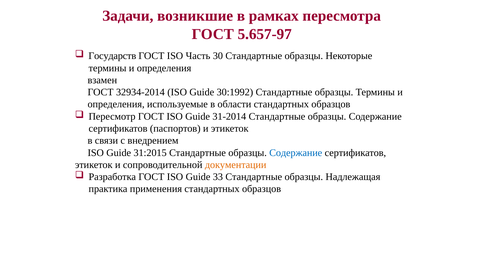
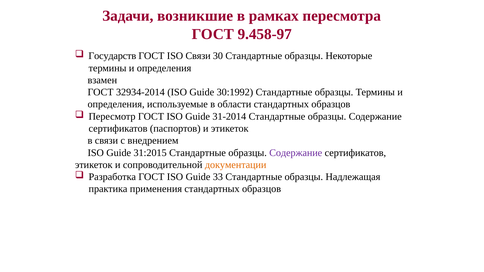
5.657-97: 5.657-97 -> 9.458-97 (265, 34)
ISO Часть: Часть -> Связи (198, 56)
Содержание colour: blue -> purple (296, 153)
